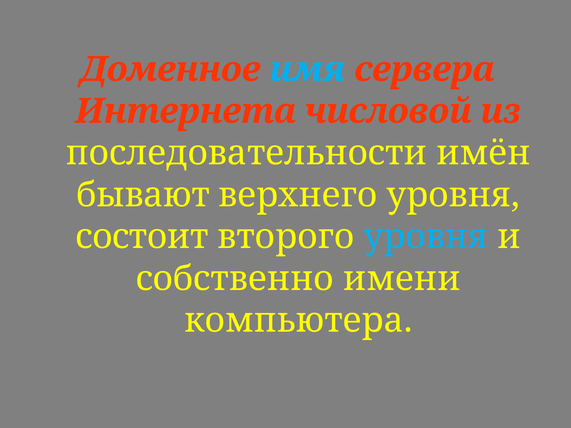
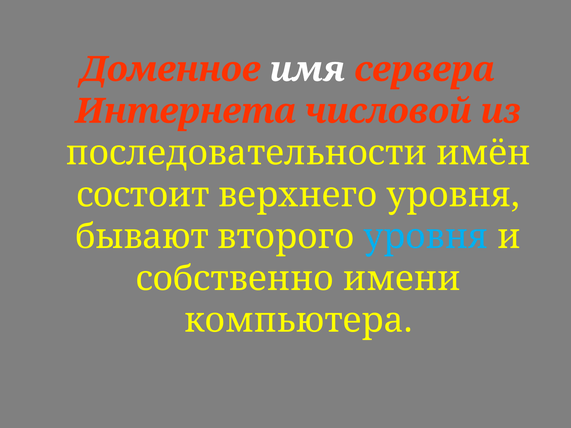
имя colour: light blue -> white (307, 69)
бывают: бывают -> состоит (143, 195)
состоит: состоит -> бывают (142, 237)
